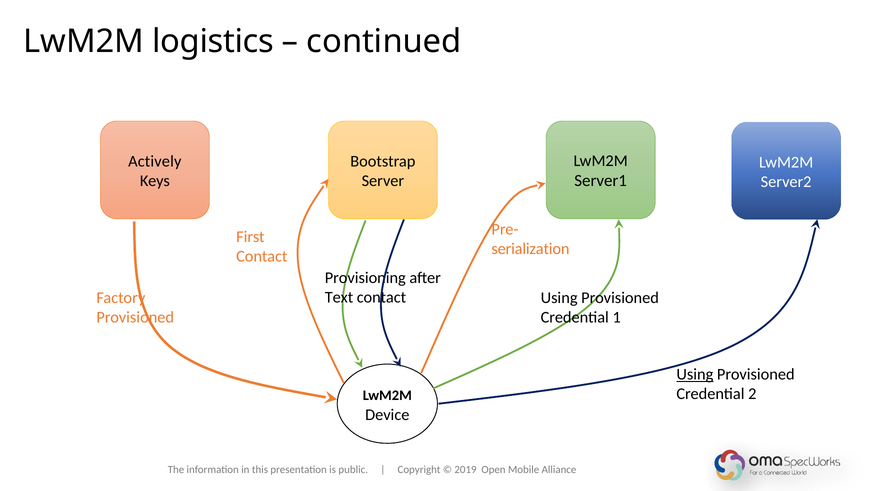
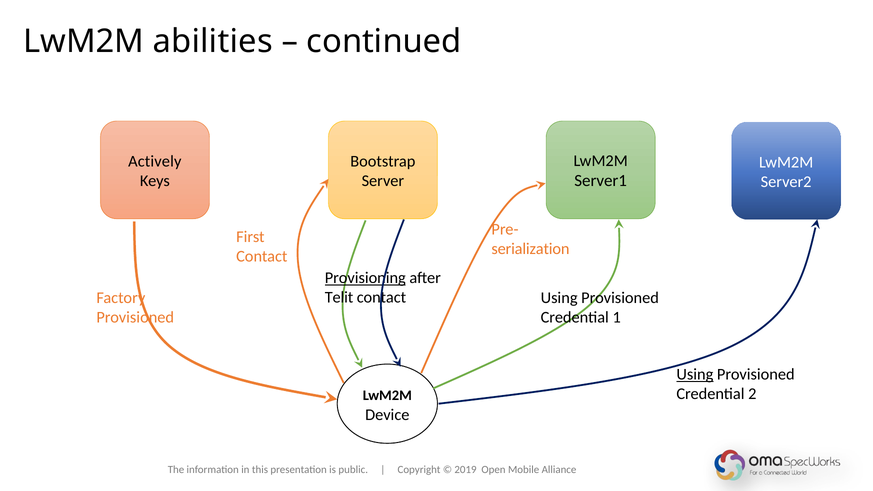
logistics: logistics -> abilities (213, 42)
Provisioning underline: none -> present (365, 278)
Text: Text -> Telit (339, 298)
